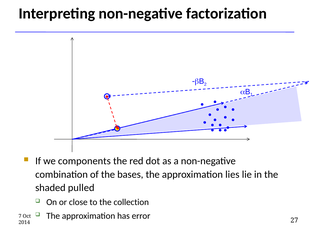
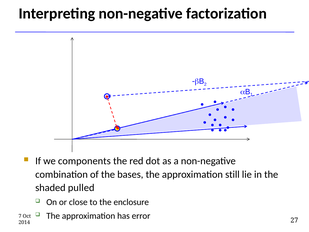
lies: lies -> still (232, 174)
collection: collection -> enclosure (131, 202)
